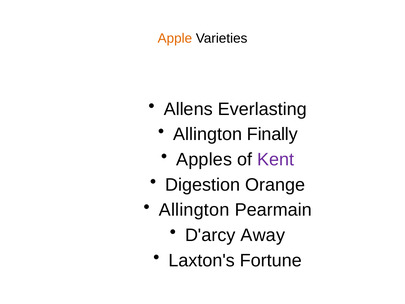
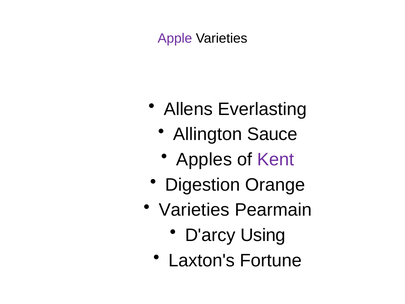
Apple colour: orange -> purple (175, 38)
Finally: Finally -> Sauce (272, 134)
Allington: Allington -> Varieties (194, 210)
Away: Away -> Using (263, 235)
